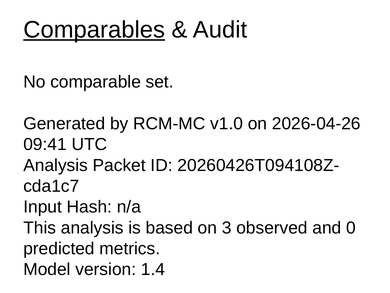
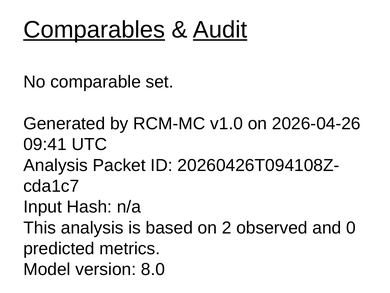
Audit underline: none -> present (220, 30)
3: 3 -> 2 (227, 227)
1.4: 1.4 -> 8.0 (153, 269)
